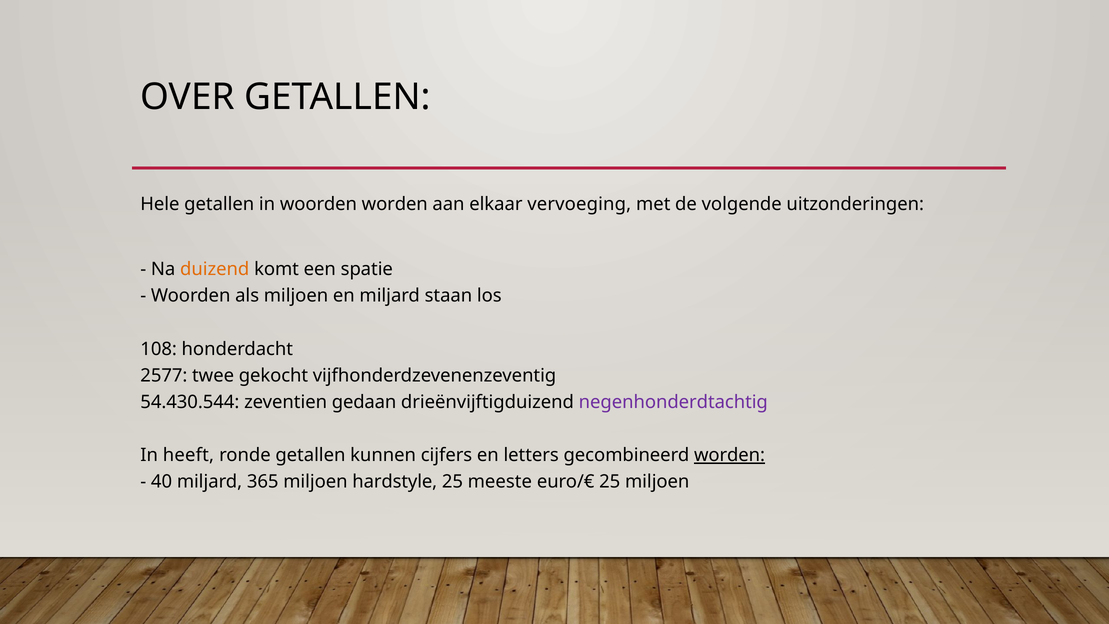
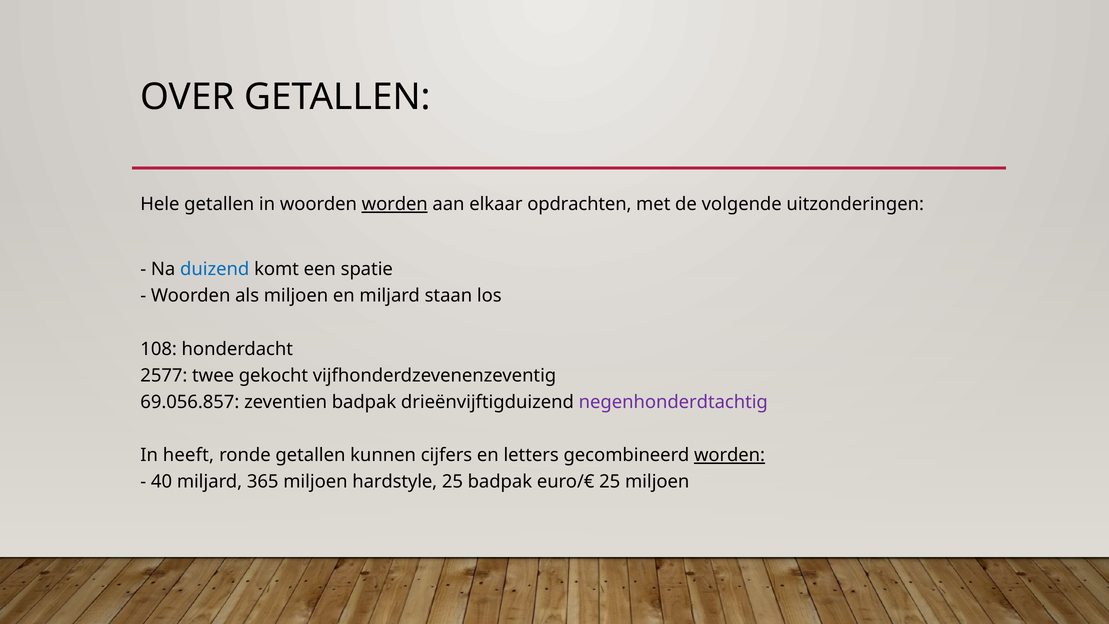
worden underline: none -> present (395, 204)
vervoeging: vervoeging -> opdrachten (579, 204)
duizend colour: orange -> blue (215, 269)
54.430.544: 54.430.544 -> 69.056.857 (190, 402)
zeventien gedaan: gedaan -> badpak (364, 402)
25 meeste: meeste -> badpak (500, 482)
